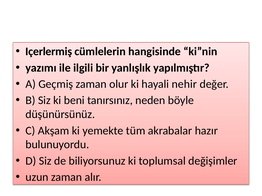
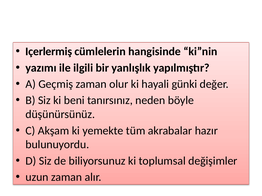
nehir: nehir -> günki (184, 84)
